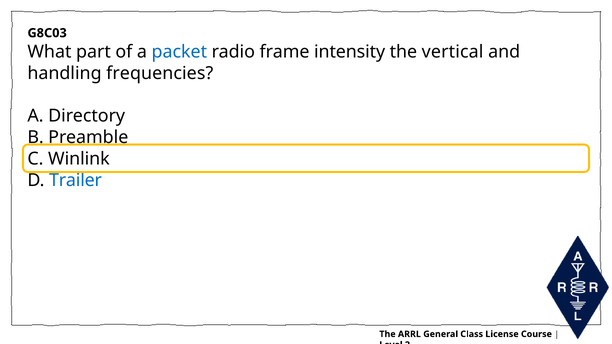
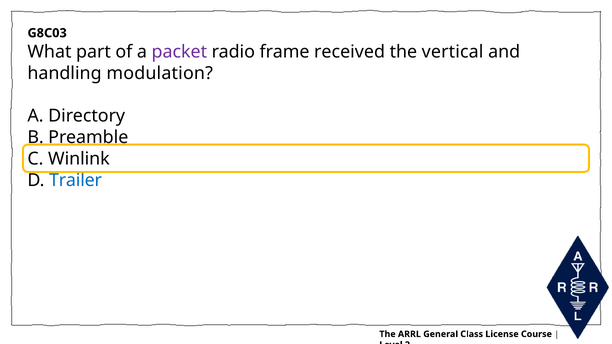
packet colour: blue -> purple (179, 52)
intensity: intensity -> received (350, 52)
frequencies: frequencies -> modulation (160, 73)
